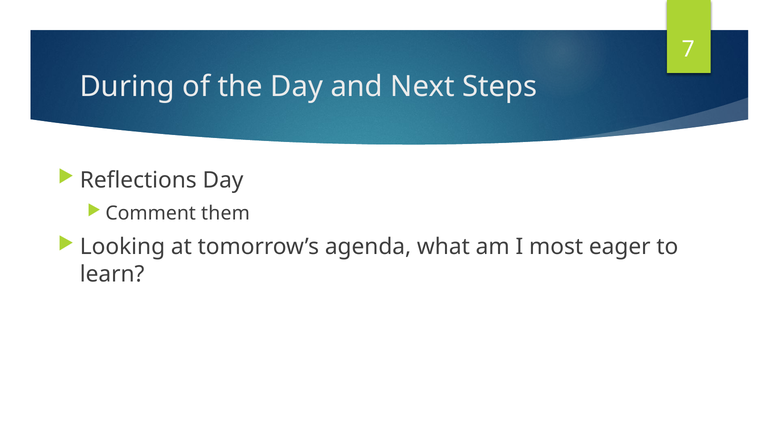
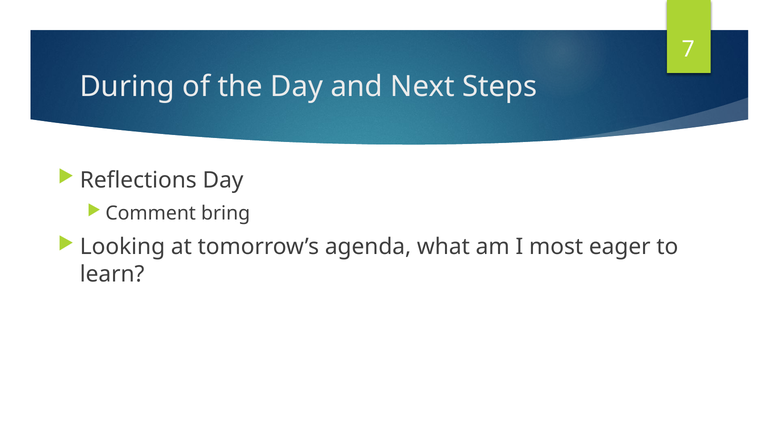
them: them -> bring (226, 213)
